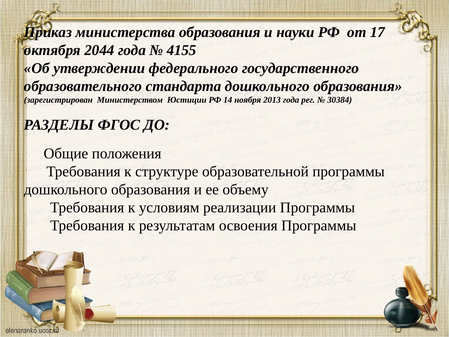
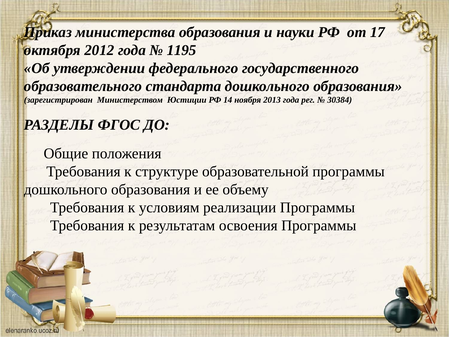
2044: 2044 -> 2012 (99, 50)
4155: 4155 -> 1195 (182, 50)
